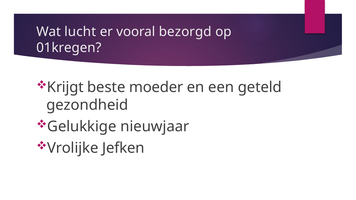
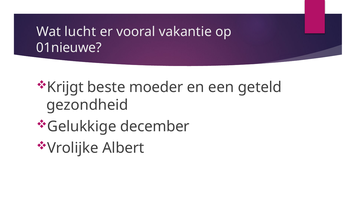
bezorgd: bezorgd -> vakantie (185, 32)
01kregen: 01kregen -> 01nieuwe (69, 48)
nieuwjaar: nieuwjaar -> december (155, 127)
Jefken: Jefken -> Albert (123, 148)
